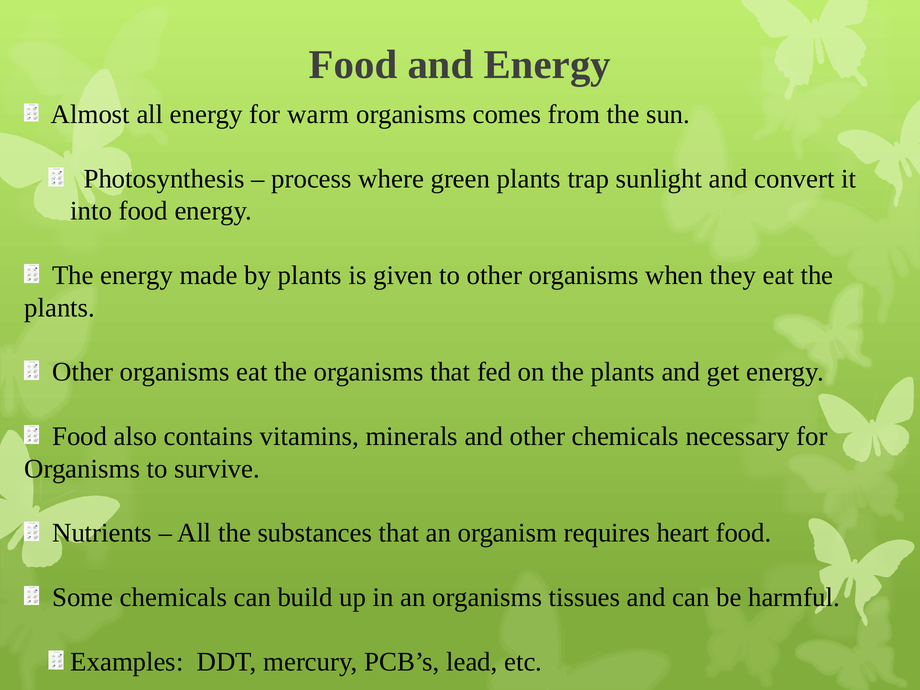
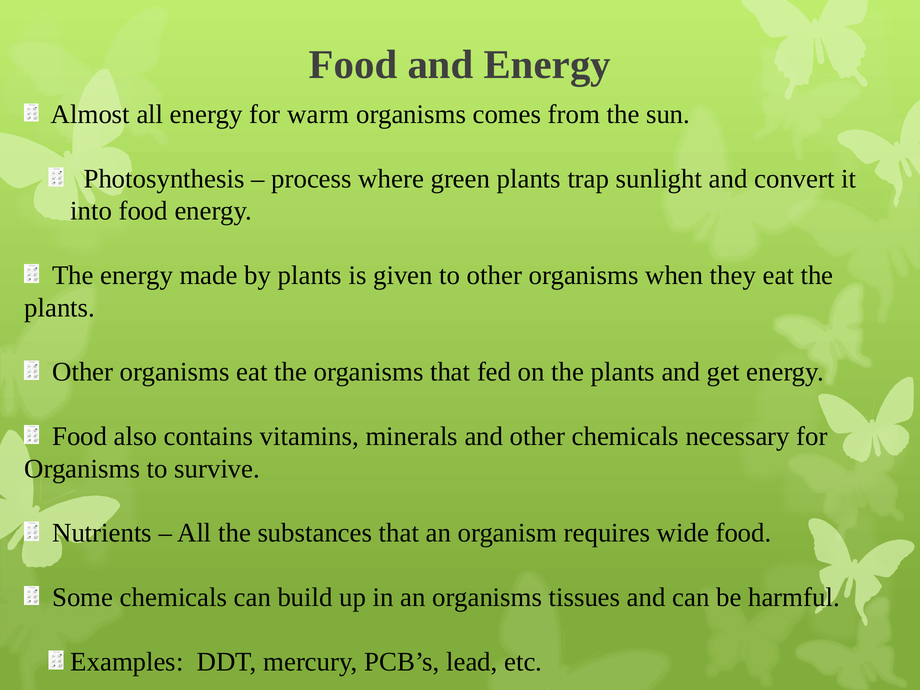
heart: heart -> wide (683, 533)
